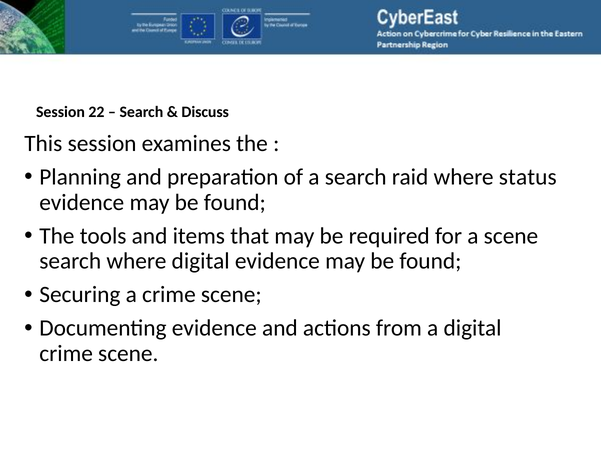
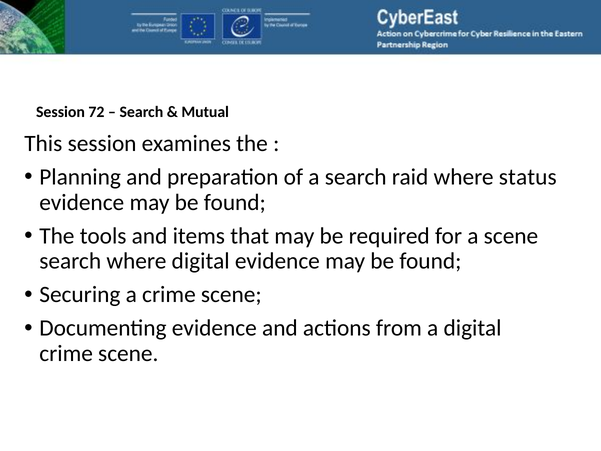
22: 22 -> 72 (96, 112)
Discuss: Discuss -> Mutual (205, 112)
